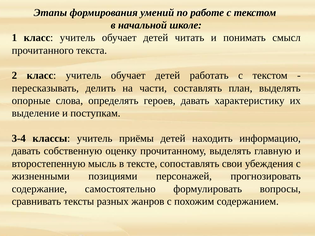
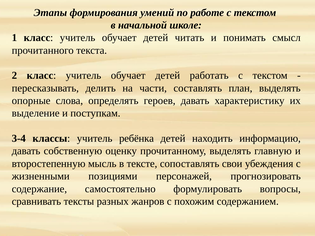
приёмы: приёмы -> ребёнка (136, 139)
